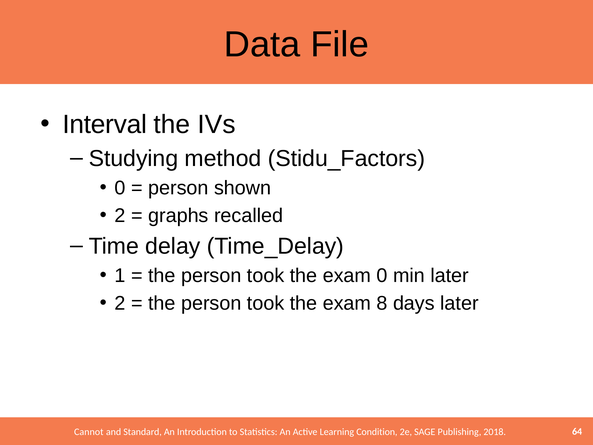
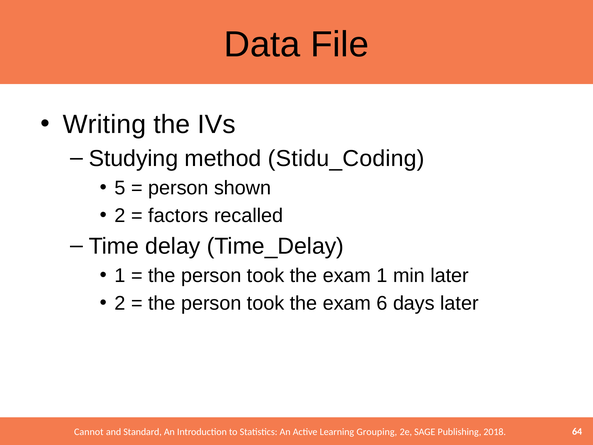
Interval: Interval -> Writing (104, 124)
Stidu_Factors: Stidu_Factors -> Stidu_Coding (346, 158)
0: 0 -> 5 (120, 188)
graphs: graphs -> factors (178, 216)
exam 0: 0 -> 1 (382, 276)
8: 8 -> 6 (382, 303)
Condition: Condition -> Grouping (377, 432)
